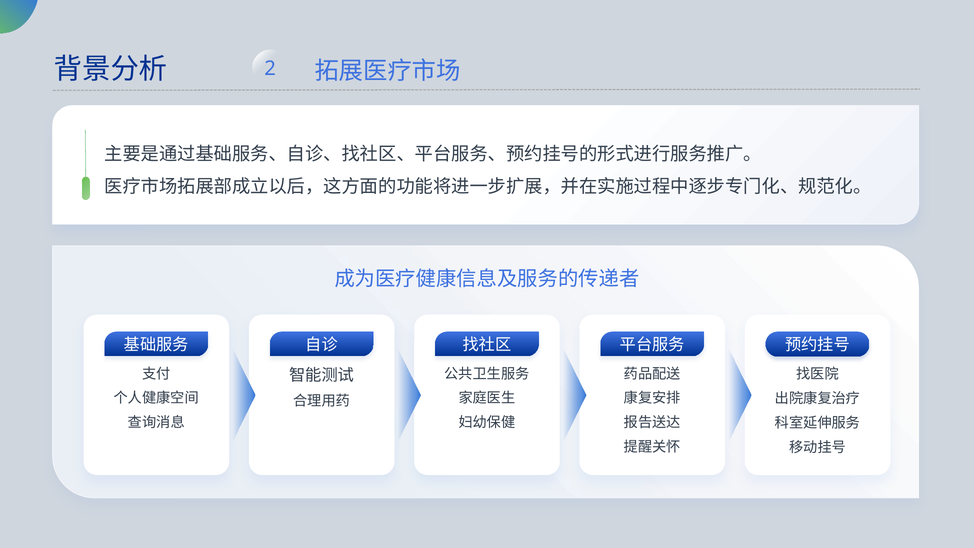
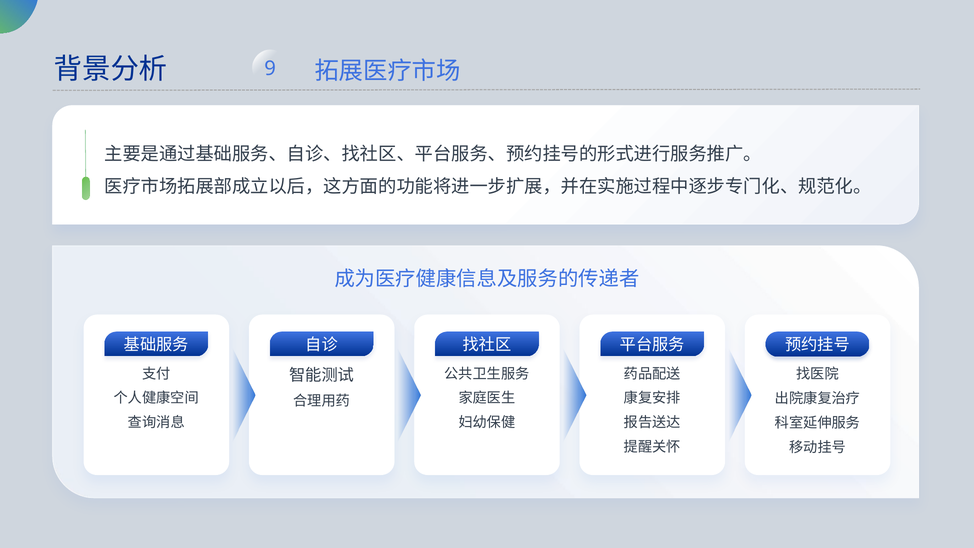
2: 2 -> 9 (270, 69)
